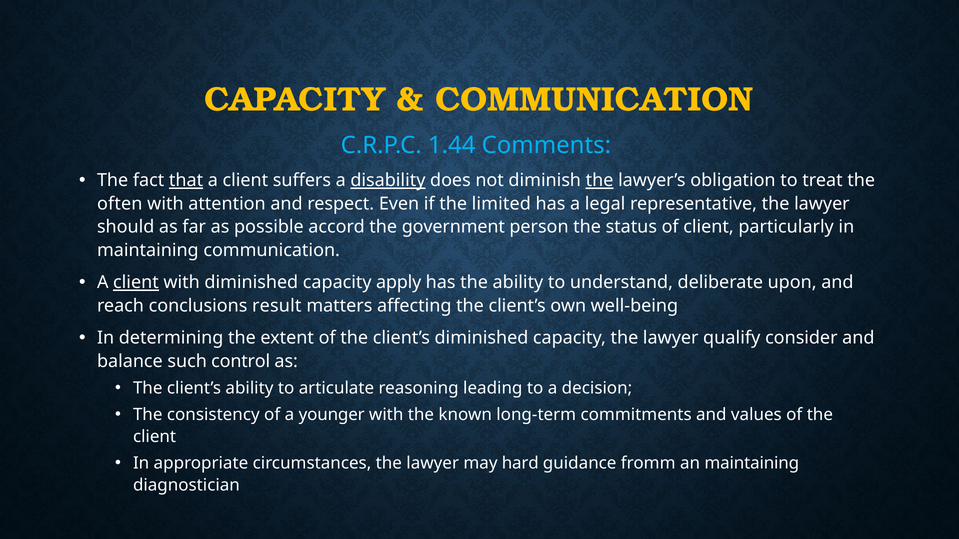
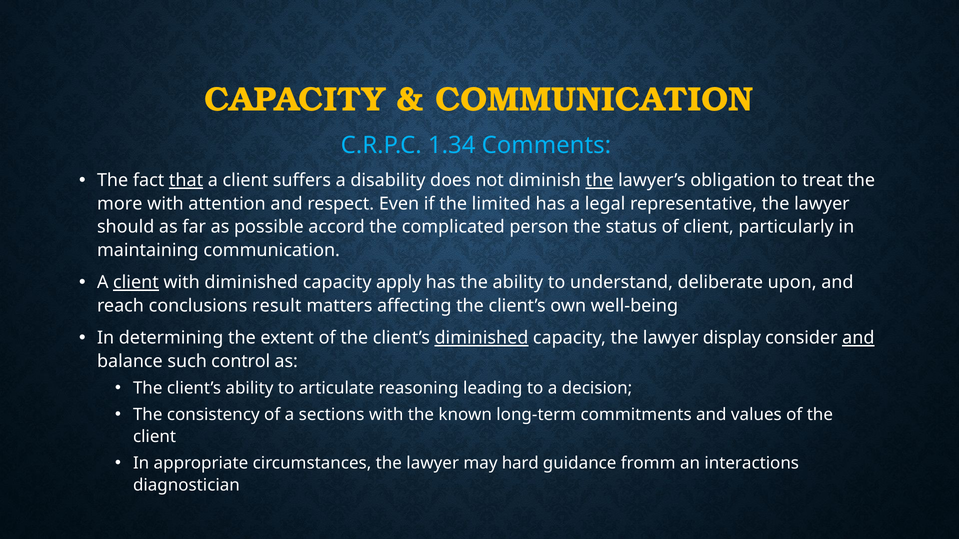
1.44: 1.44 -> 1.34 (452, 145)
disability underline: present -> none (388, 181)
often: often -> more (120, 204)
government: government -> complicated (453, 227)
diminished underline: none -> present (481, 338)
qualify: qualify -> display (732, 338)
and underline: none -> present (858, 338)
younger: younger -> sections (332, 415)
an maintaining: maintaining -> interactions (752, 464)
